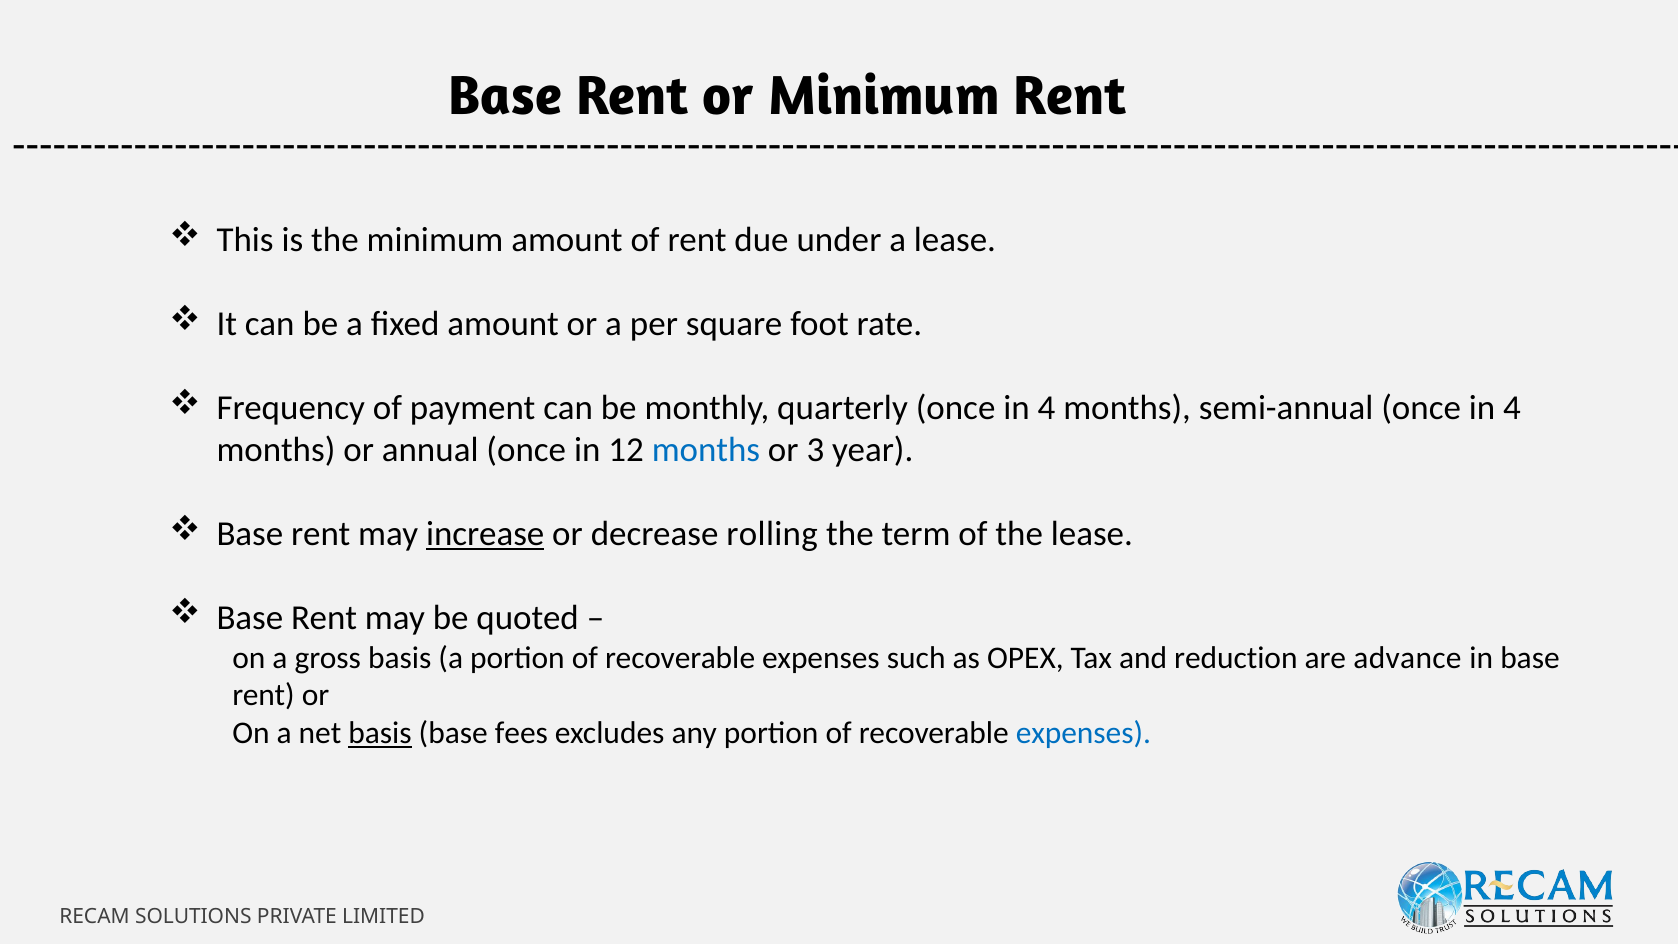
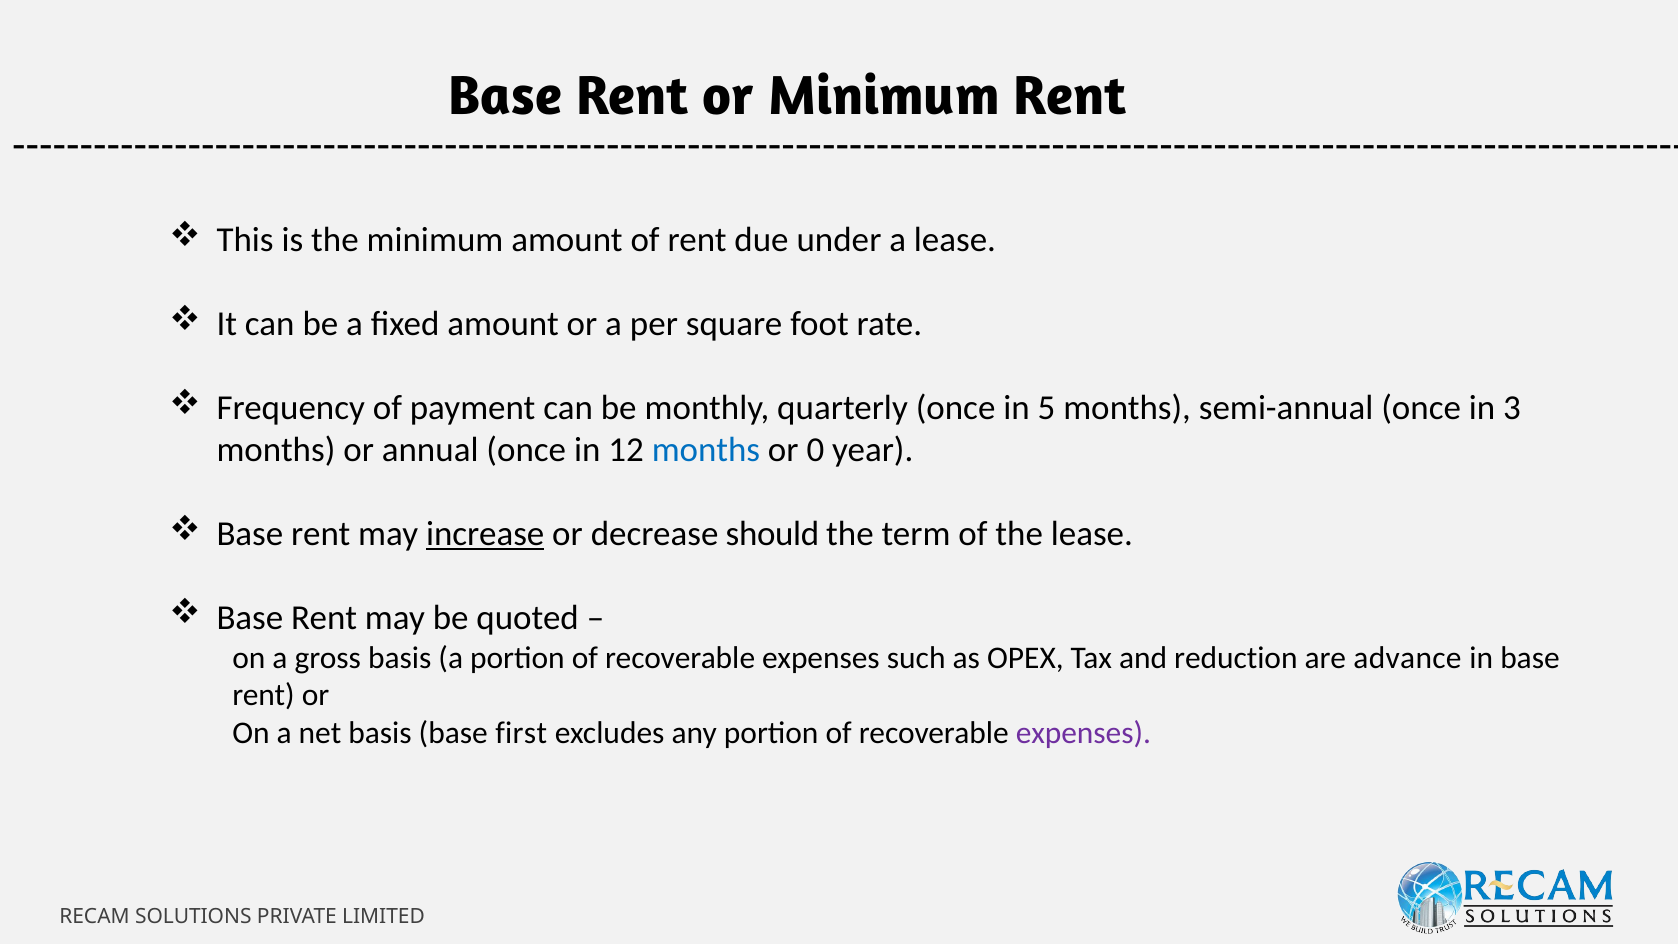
quarterly once in 4: 4 -> 5 (1047, 408)
semi-annual once in 4: 4 -> 3 (1512, 408)
3: 3 -> 0 (815, 450)
rolling: rolling -> should (772, 534)
basis underline: present -> none (380, 733)
fees: fees -> first (521, 733)
expenses colour: blue -> purple (1083, 733)
